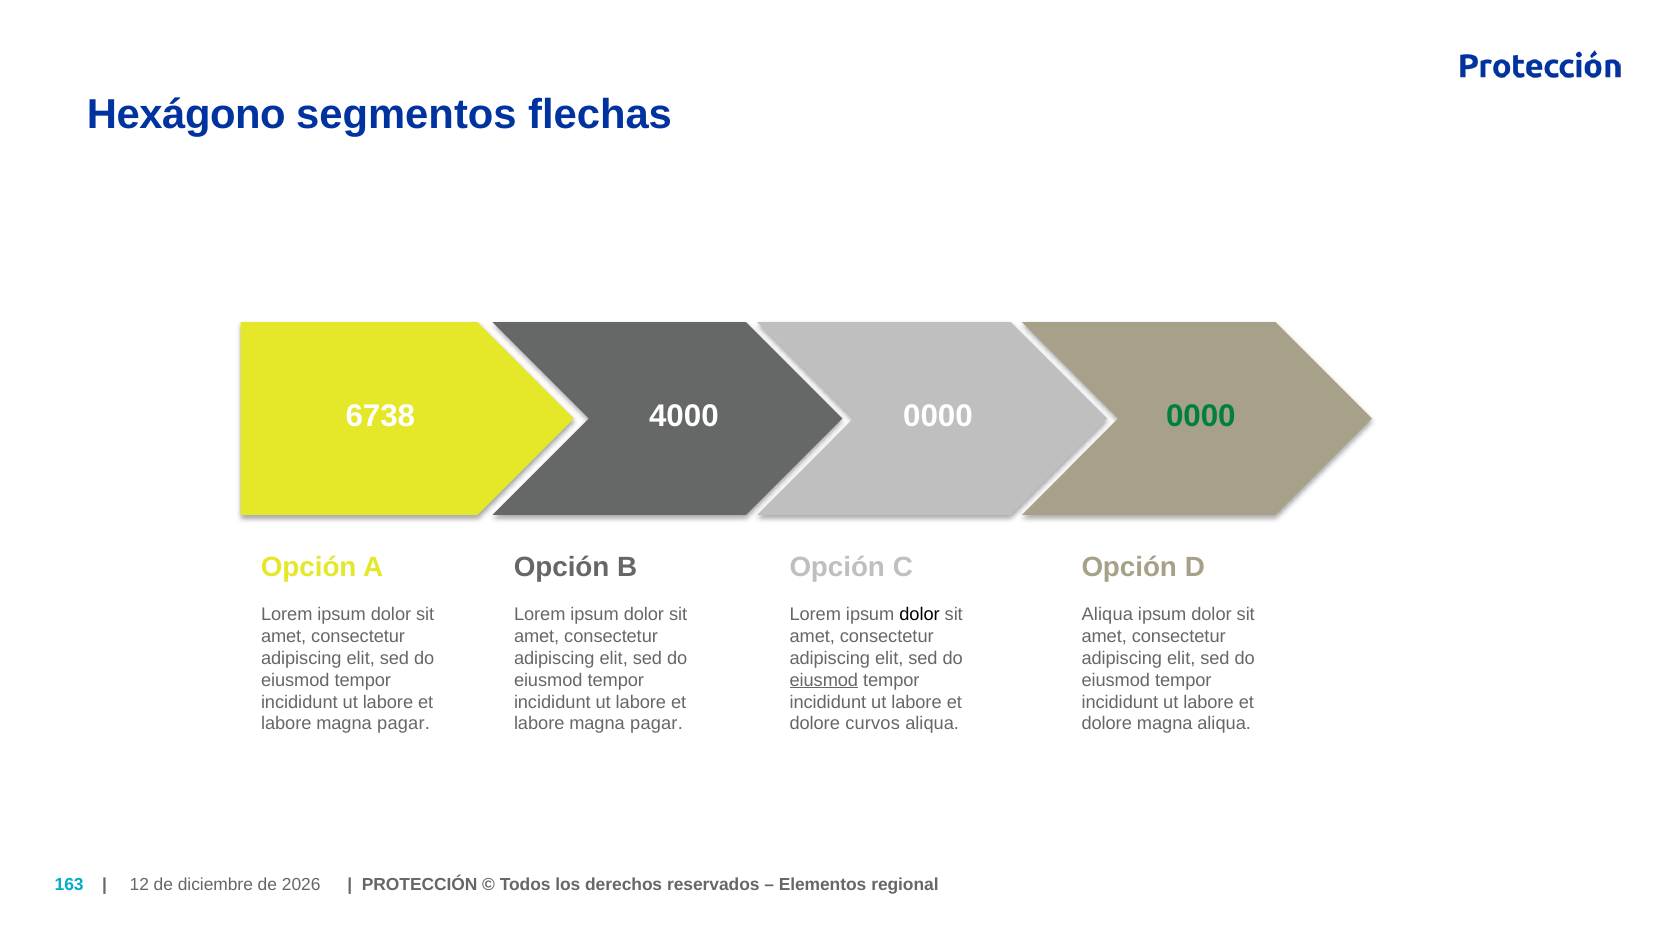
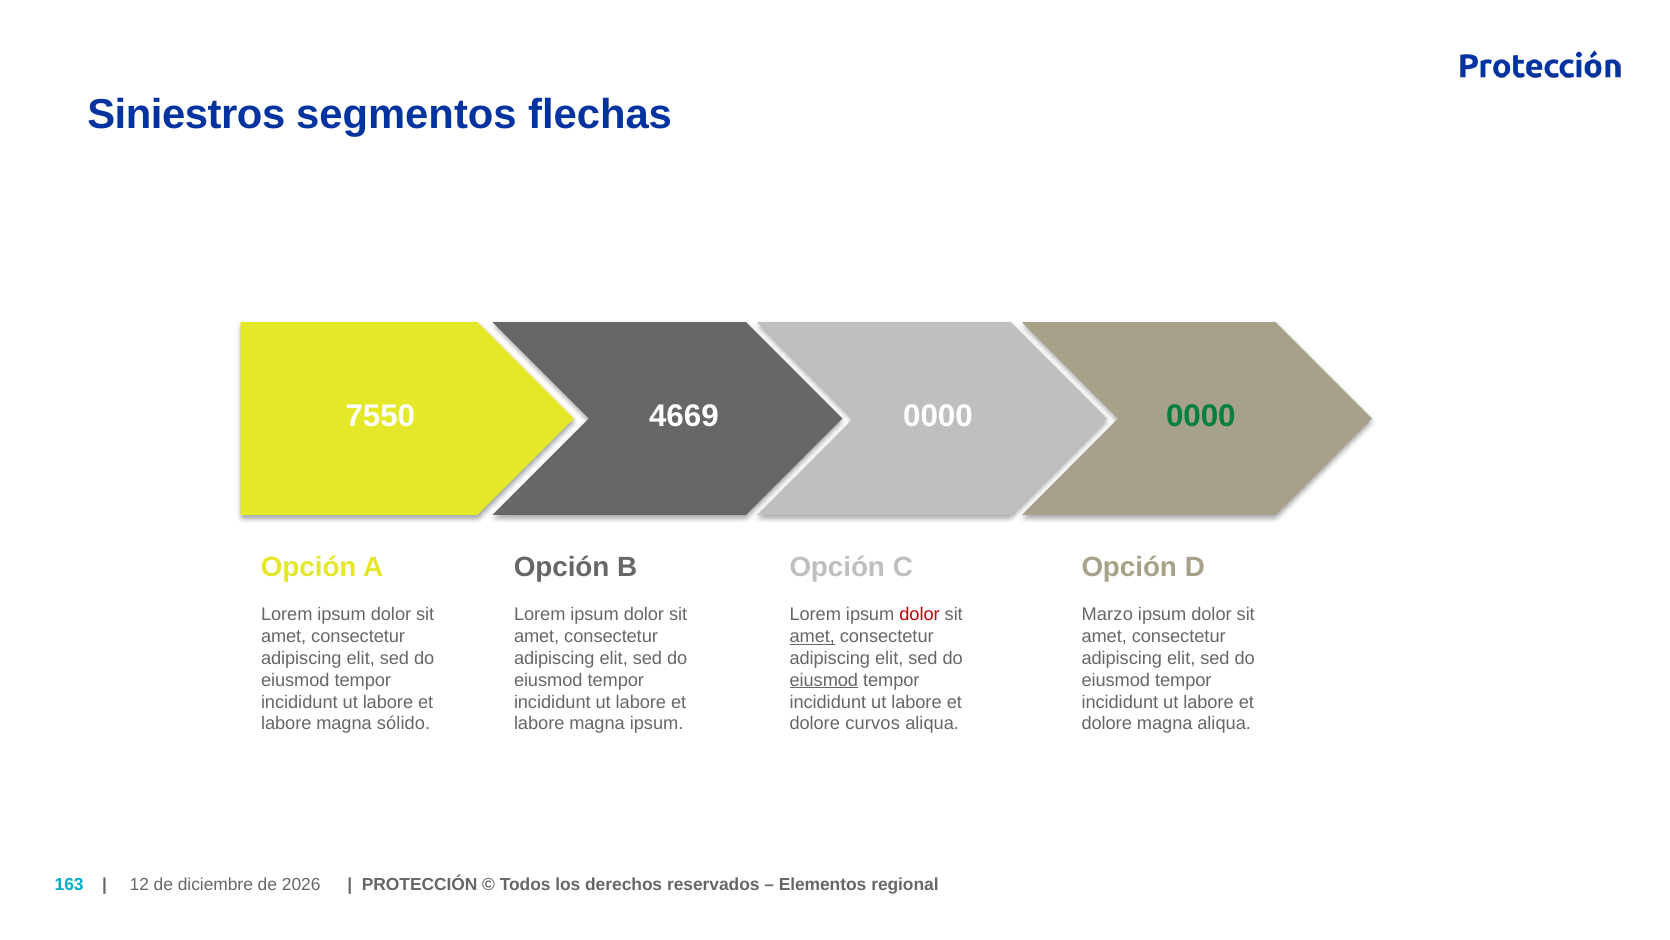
Hexágono: Hexágono -> Siniestros (186, 114)
6738: 6738 -> 7550 (380, 416)
4000: 4000 -> 4669 (684, 416)
dolor colour: black -> red (920, 614)
Aliqua: Aliqua -> Marzo (1107, 614)
amet underline: none -> present (812, 636)
pagar: pagar -> sólido (404, 724)
pagar: pagar -> ipsum (657, 724)
